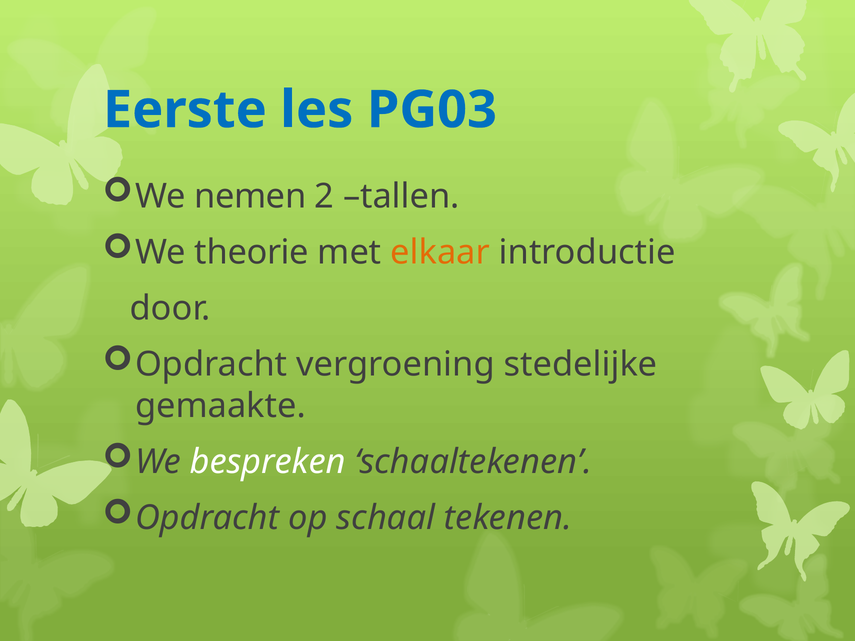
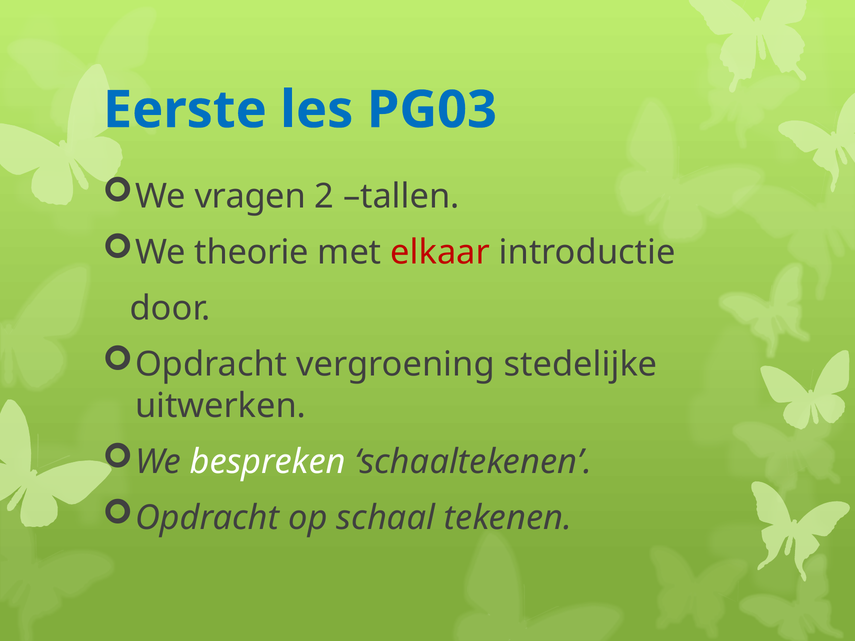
nemen: nemen -> vragen (250, 196)
elkaar colour: orange -> red (440, 252)
gemaakte: gemaakte -> uitwerken (221, 406)
